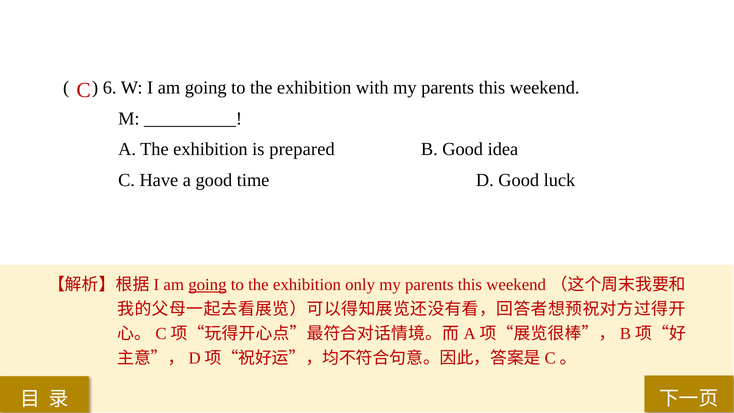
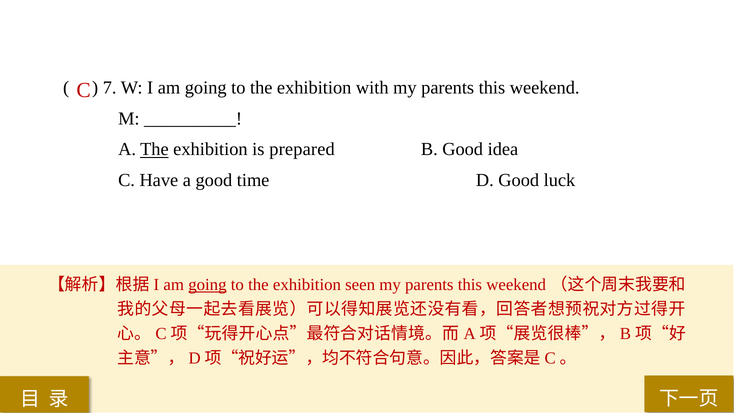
6: 6 -> 7 (110, 88)
The underline: none -> present (154, 149)
only: only -> seen (360, 285)
